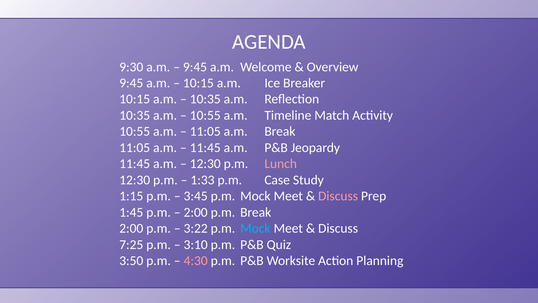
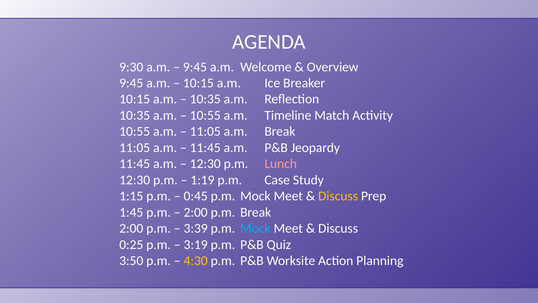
1:33: 1:33 -> 1:19 (202, 180)
3:45: 3:45 -> 0:45 (196, 196)
Discuss colour: pink -> yellow (338, 196)
3:22: 3:22 -> 3:39 (196, 228)
7:25: 7:25 -> 0:25 (131, 244)
3:10: 3:10 -> 3:19 (196, 244)
4:30 colour: pink -> yellow (196, 260)
